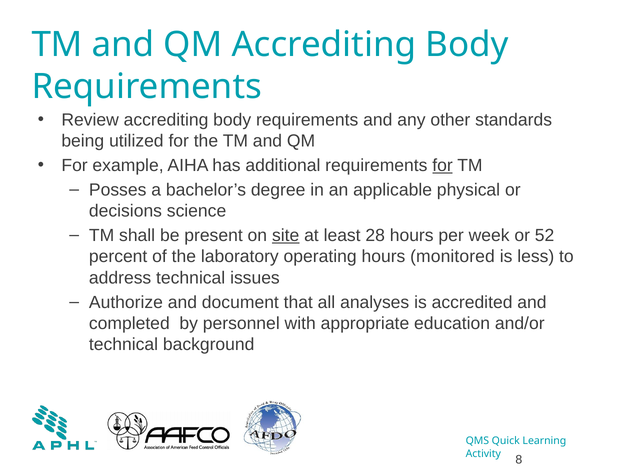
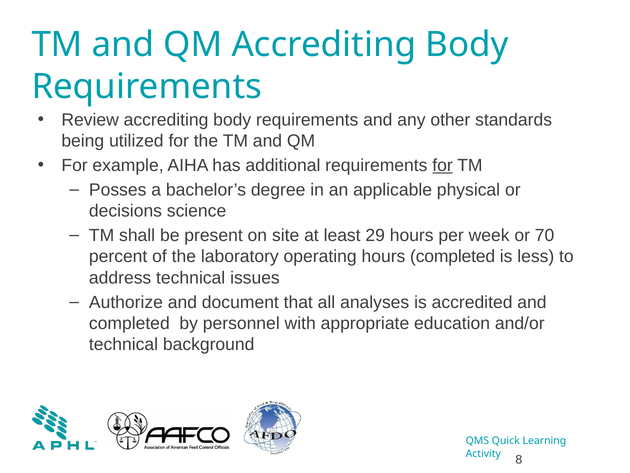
site underline: present -> none (286, 235)
28: 28 -> 29 (375, 235)
52: 52 -> 70 (545, 235)
hours monitored: monitored -> completed (453, 256)
